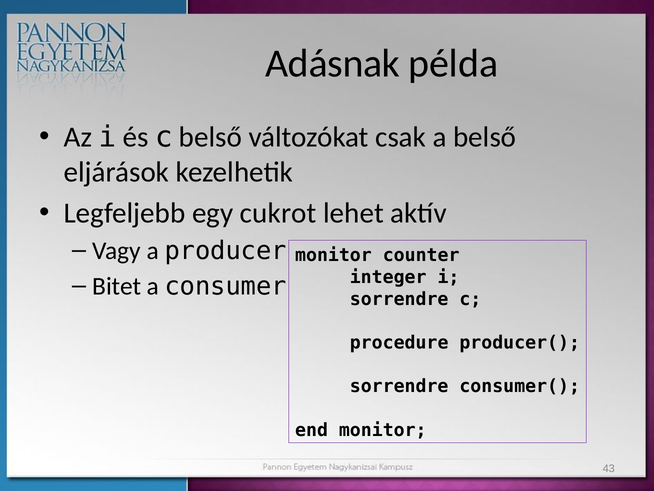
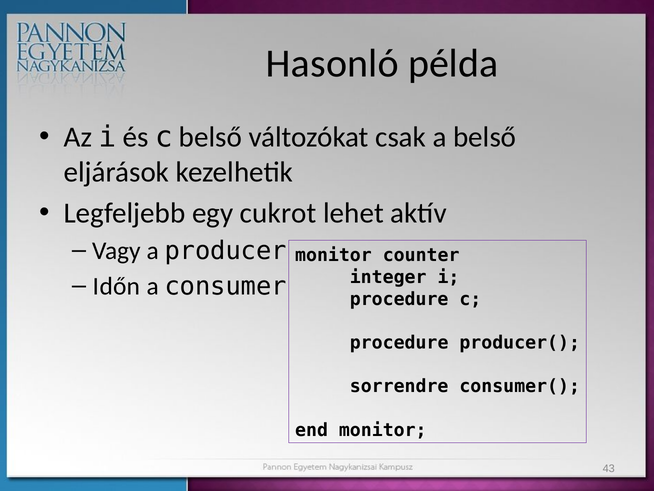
Adásnak: Adásnak -> Hasonló (332, 63)
Bitet: Bitet -> Időn (117, 286)
sorrendre: sorrendre -> procedure (399, 299)
